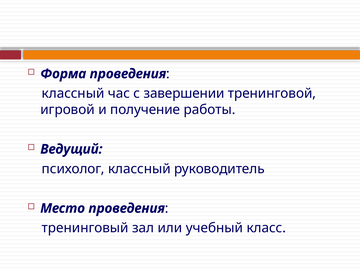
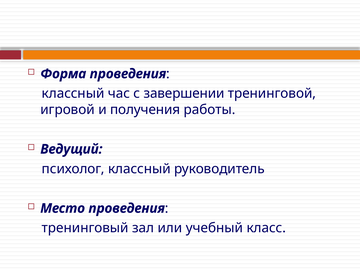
получение: получение -> получения (145, 110)
